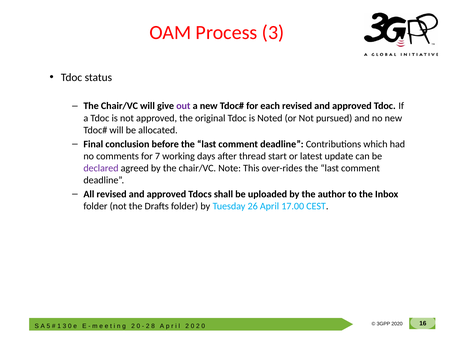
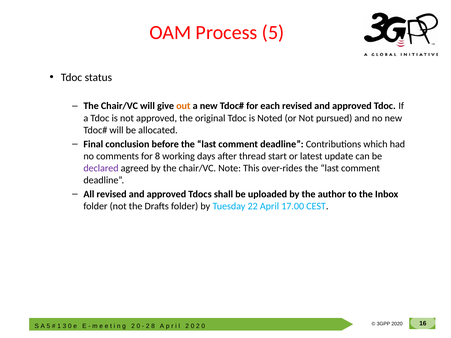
Process 3: 3 -> 5 (273, 32)
out colour: purple -> orange (183, 106)
for 7: 7 -> 8 (157, 156)
26: 26 -> 22 (253, 206)
